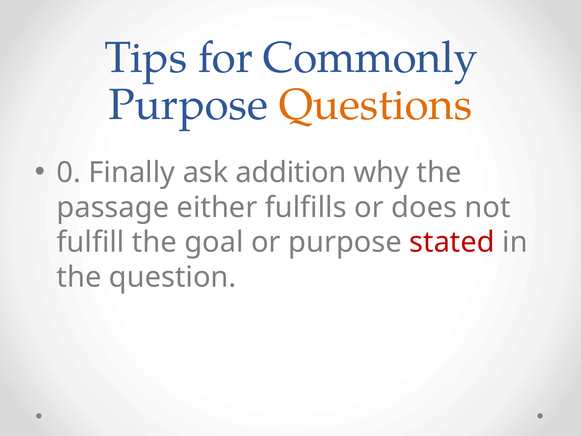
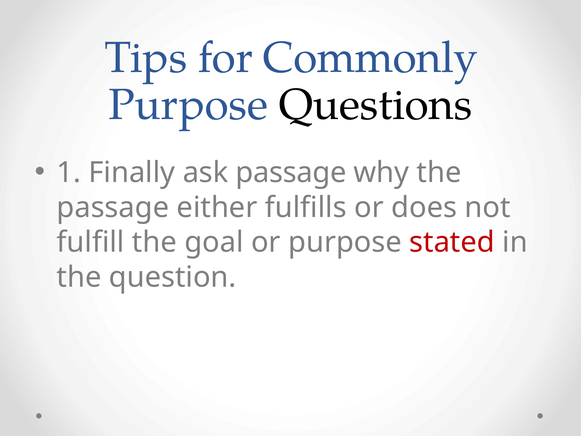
Questions colour: orange -> black (376, 105)
0: 0 -> 1 (69, 172)
ask addition: addition -> passage (291, 172)
